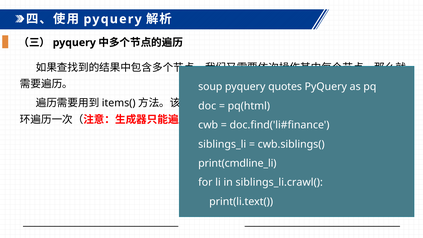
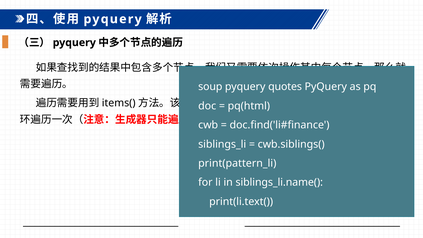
print(cmdline_li: print(cmdline_li -> print(pattern_li (237, 163)
siblings_li.crawl(: siblings_li.crawl( -> siblings_li.name( (279, 182)
